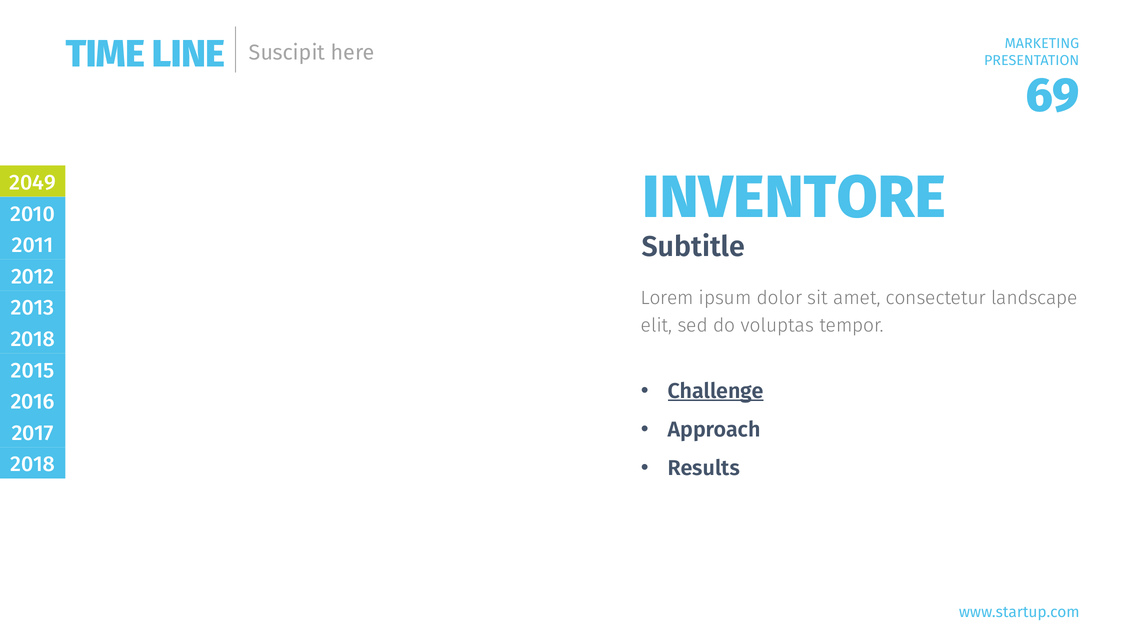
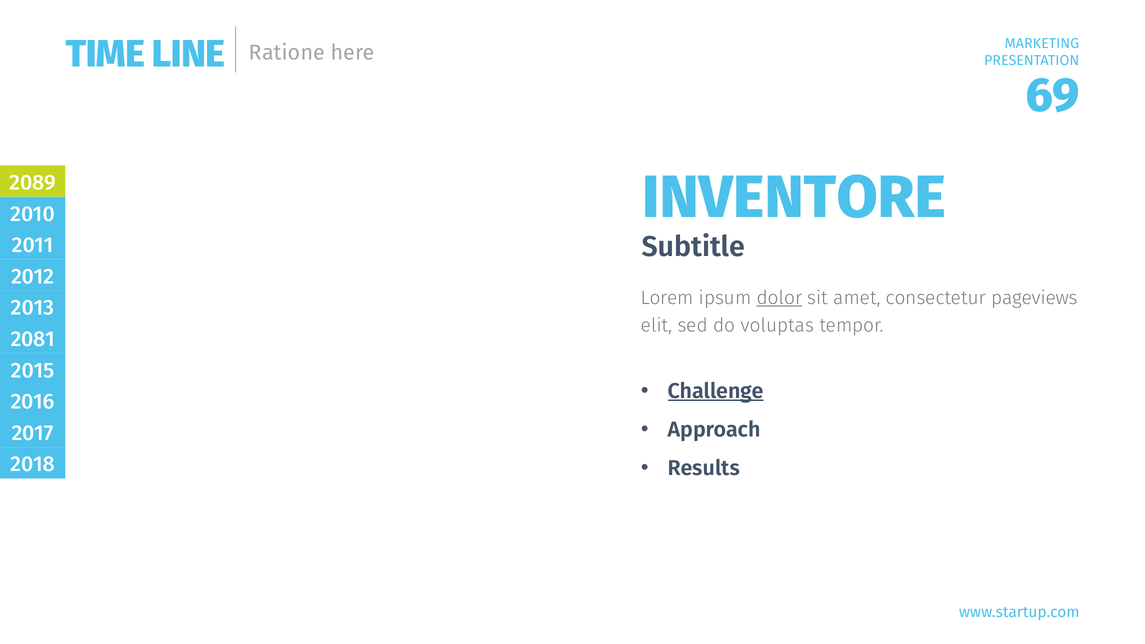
Suscipit: Suscipit -> Ratione (287, 53)
2049: 2049 -> 2089 (33, 183)
dolor underline: none -> present (779, 298)
landscape: landscape -> pageviews (1034, 298)
2018: 2018 -> 2081 (33, 339)
